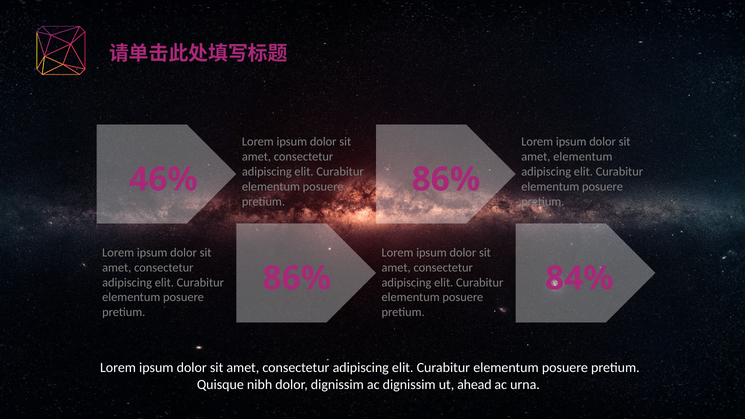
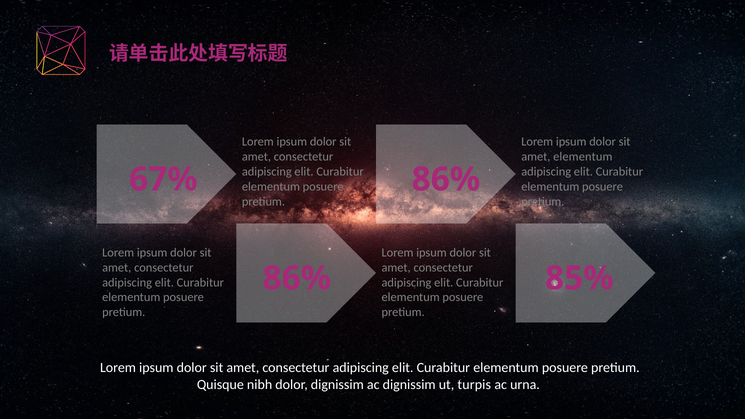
46%: 46% -> 67% (163, 179)
84%: 84% -> 85% (579, 278)
ahead: ahead -> turpis (474, 384)
